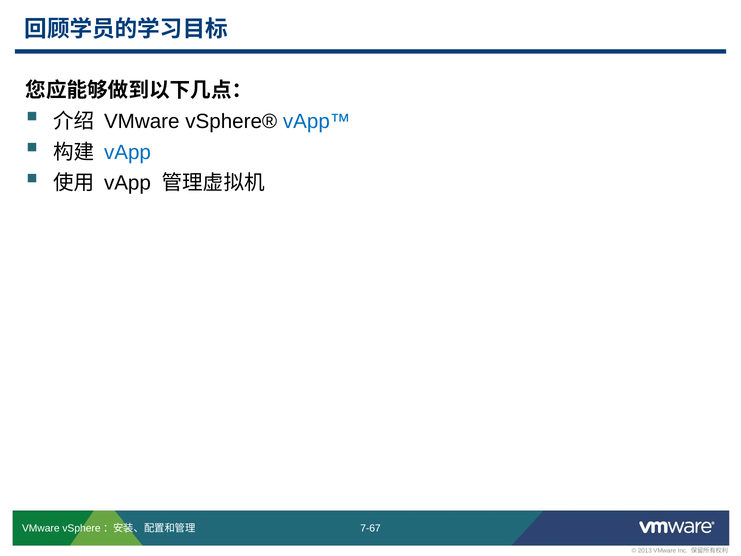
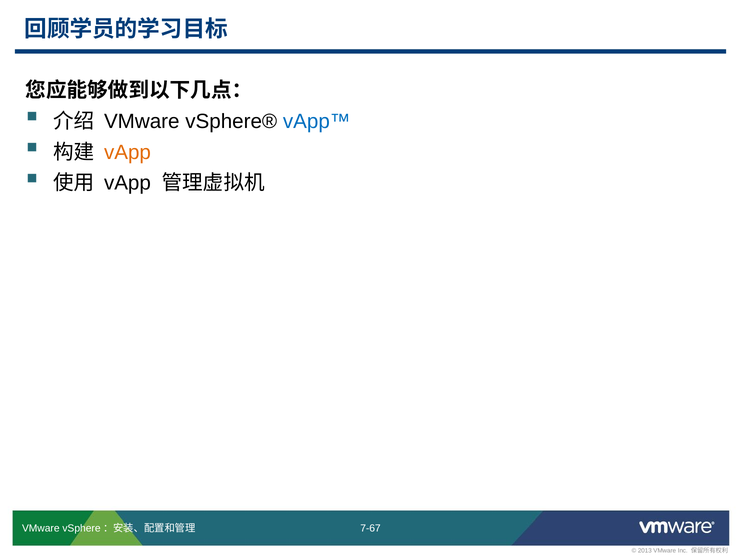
vApp colour: blue -> orange (127, 152)
